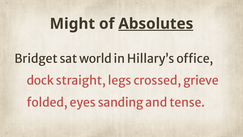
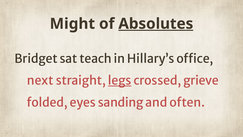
world: world -> teach (96, 59)
dock: dock -> next (40, 81)
legs underline: none -> present (120, 81)
tense: tense -> often (187, 102)
